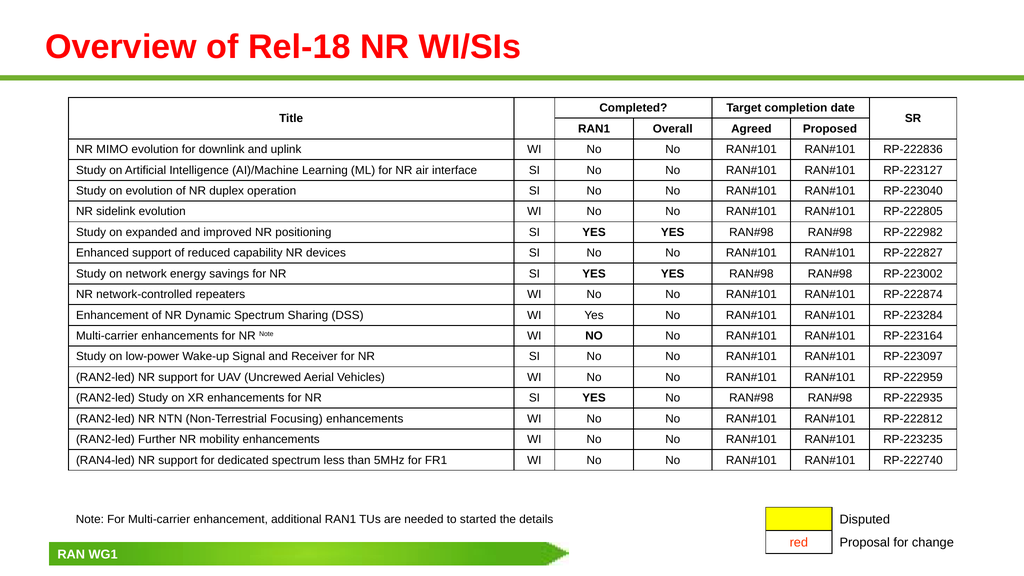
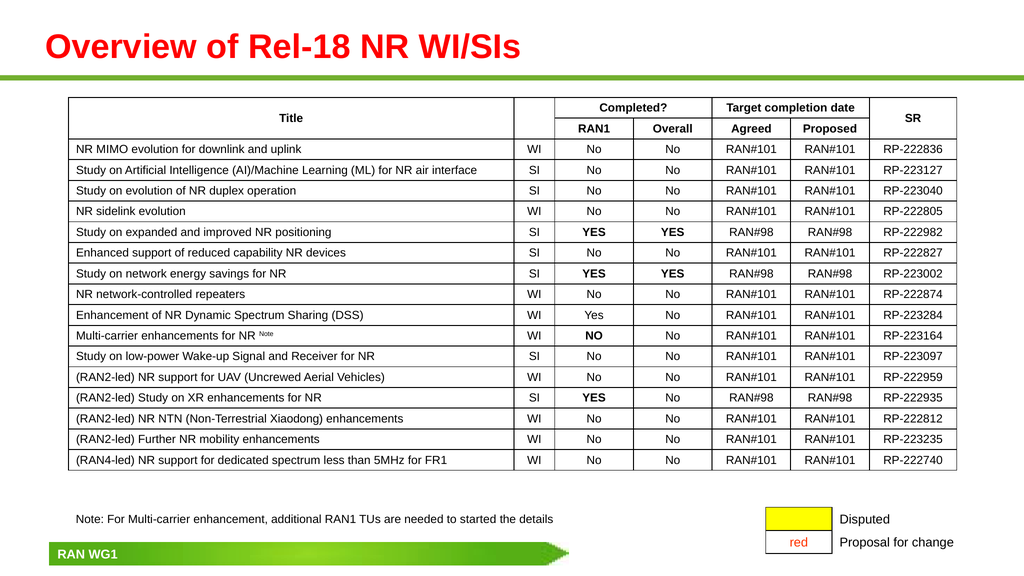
Focusing: Focusing -> Xiaodong (297, 419)
